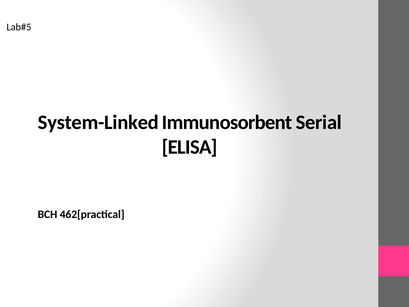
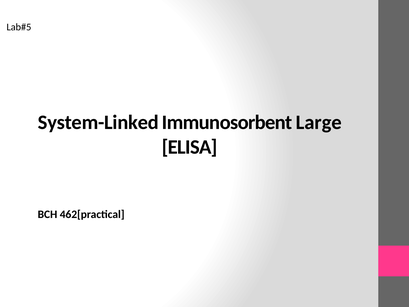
Serial: Serial -> Large (319, 122)
